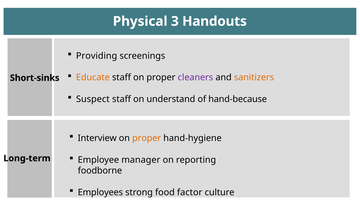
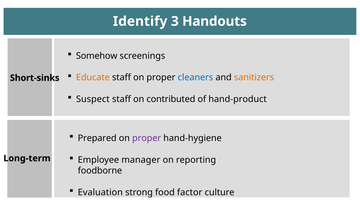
Physical: Physical -> Identify (140, 21)
Providing: Providing -> Somehow (97, 56)
cleaners colour: purple -> blue (195, 77)
understand: understand -> contributed (171, 99)
hand-because: hand-because -> hand-product (238, 99)
Interview: Interview -> Prepared (97, 138)
proper colour: orange -> purple (147, 138)
Employees: Employees -> Evaluation (100, 192)
